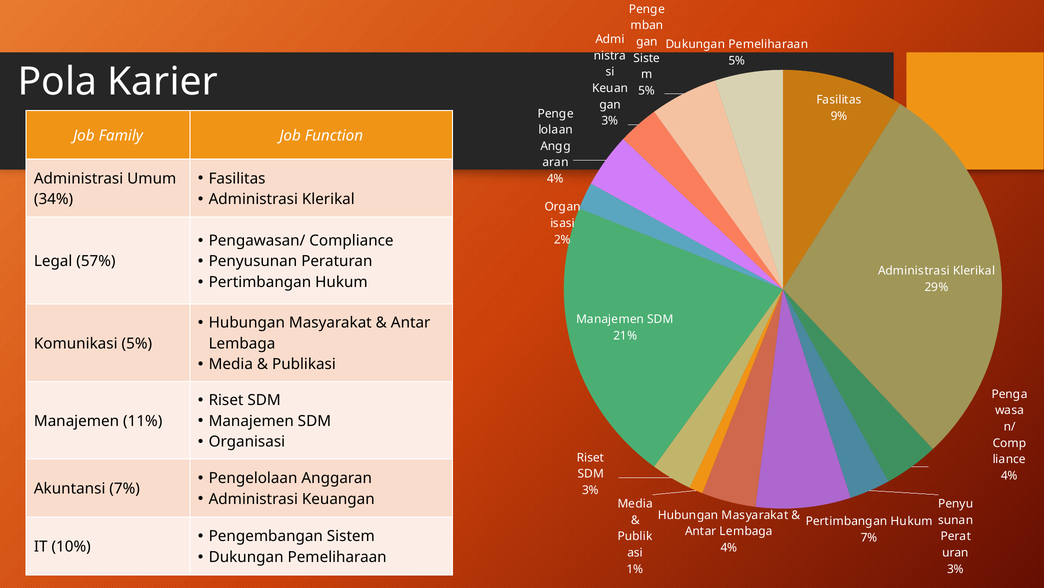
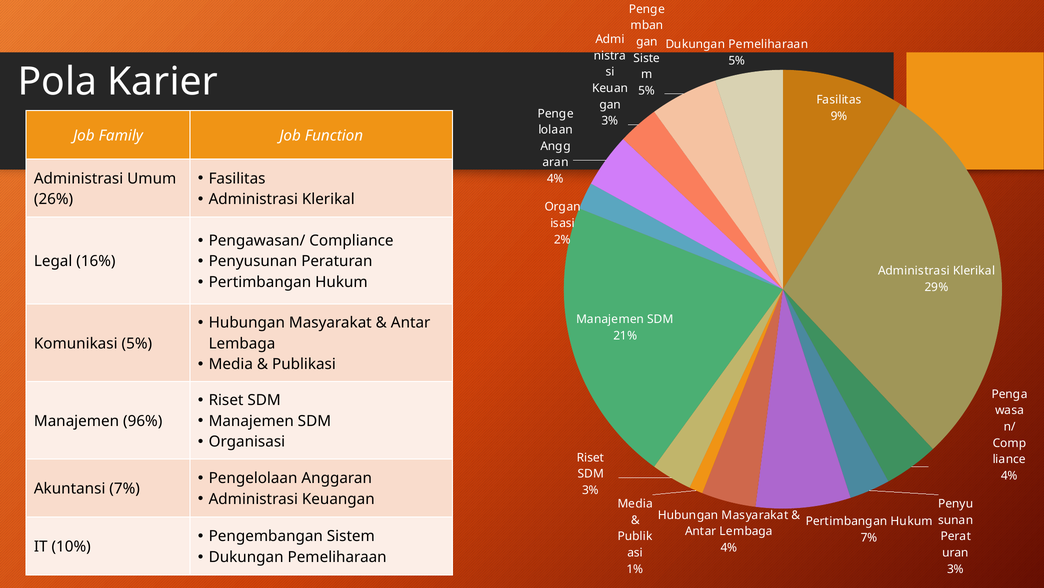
34%: 34% -> 26% (54, 199)
57%: 57% -> 16% (96, 261)
11%: 11% -> 96% (143, 420)
